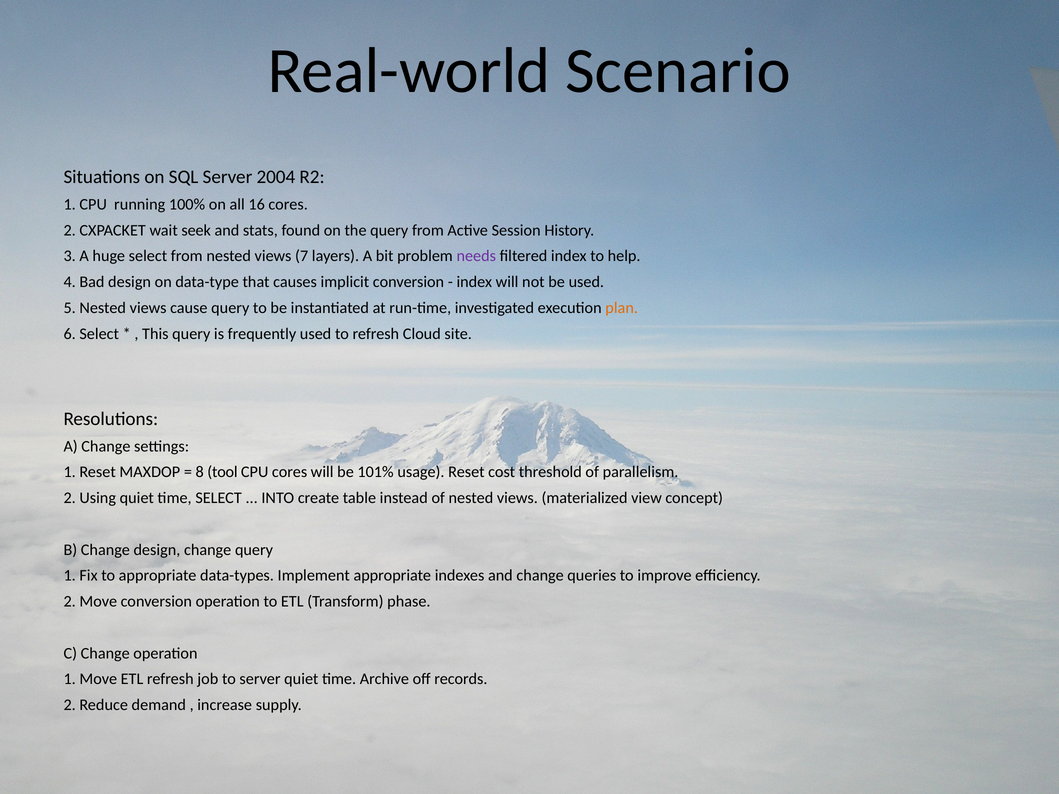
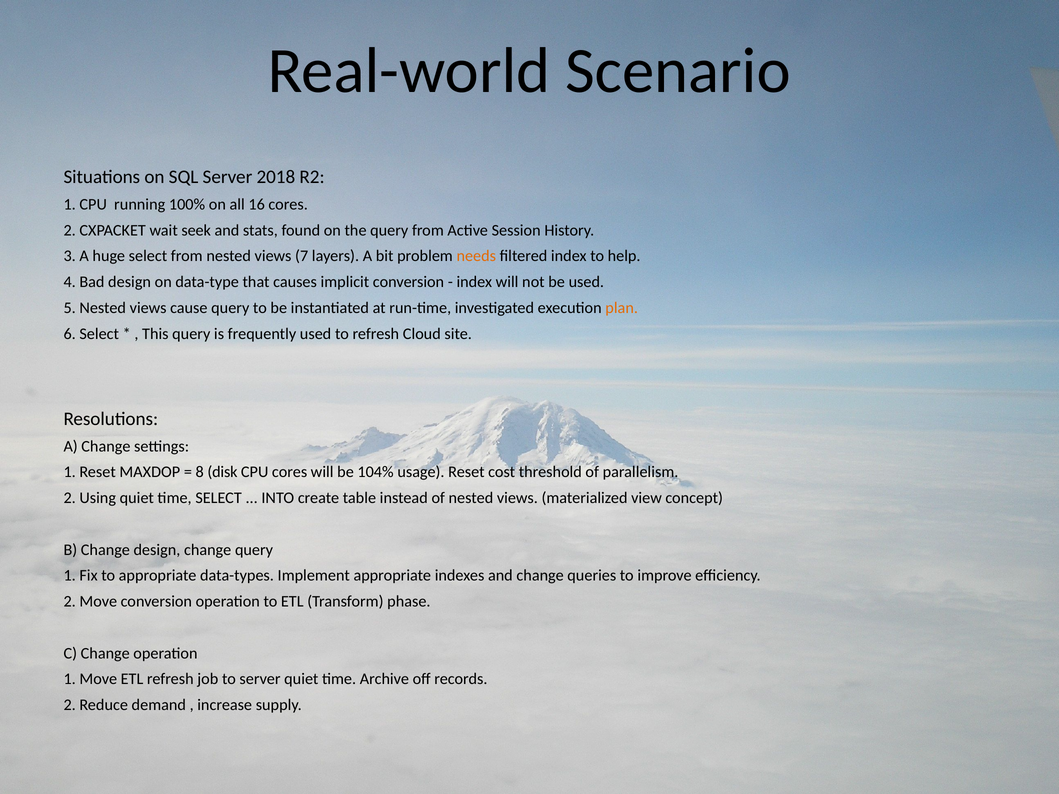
2004: 2004 -> 2018 (276, 177)
needs colour: purple -> orange (476, 256)
tool: tool -> disk (222, 472)
101%: 101% -> 104% (376, 472)
